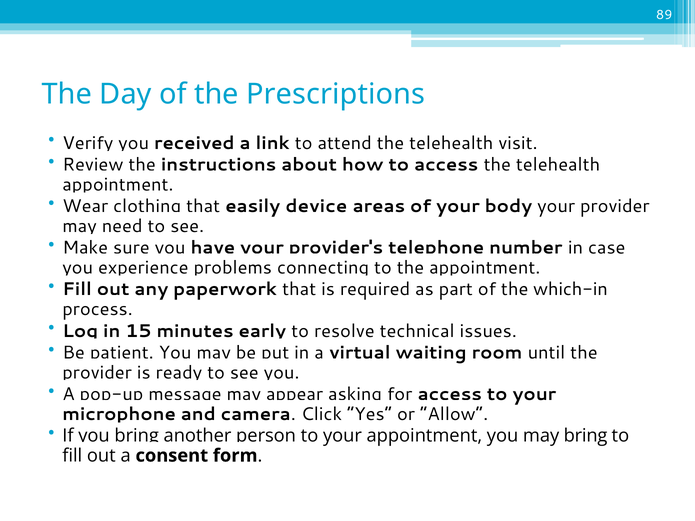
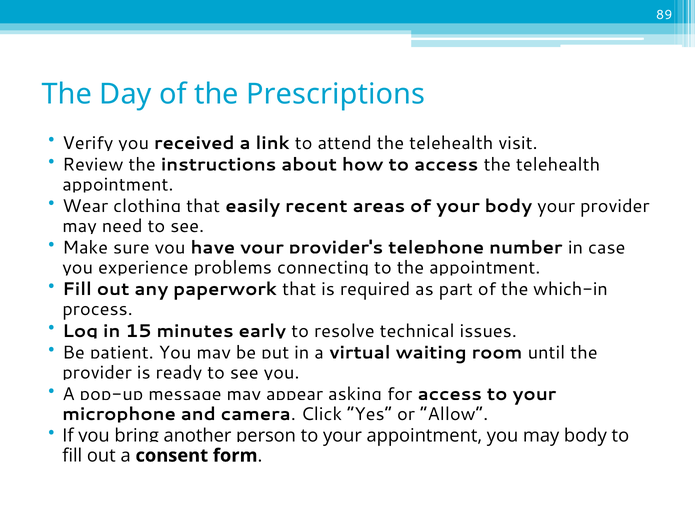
device: device -> recent (316, 206)
may bring: bring -> body (585, 436)
